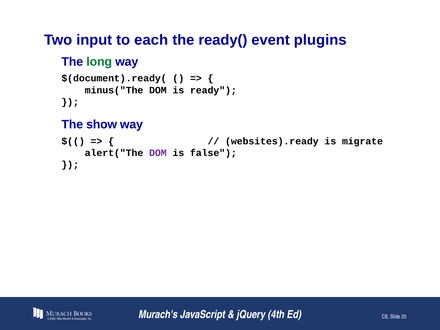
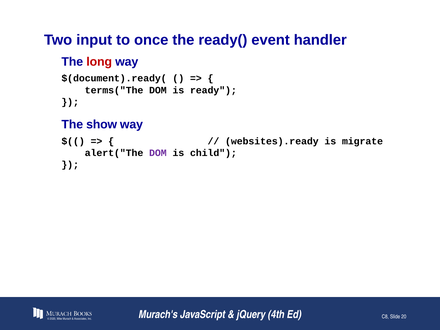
each: each -> once (151, 40)
plugins: plugins -> handler (320, 40)
long colour: green -> red (99, 62)
minus("The: minus("The -> terms("The (114, 90)
false: false -> child (213, 153)
